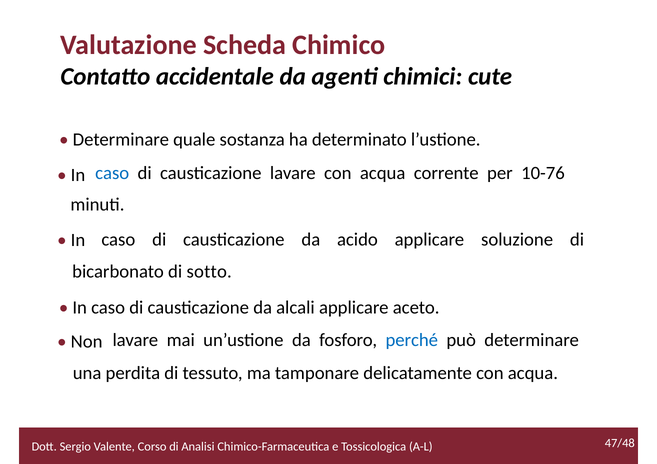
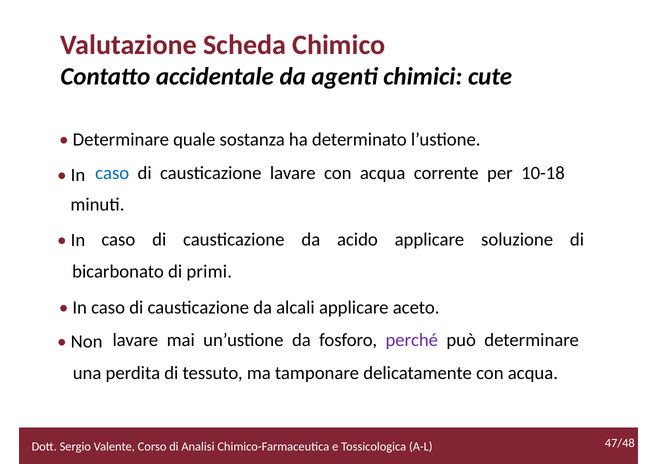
10-76: 10-76 -> 10-18 (543, 173)
sotto: sotto -> primi (209, 272)
perché colour: blue -> purple (412, 340)
